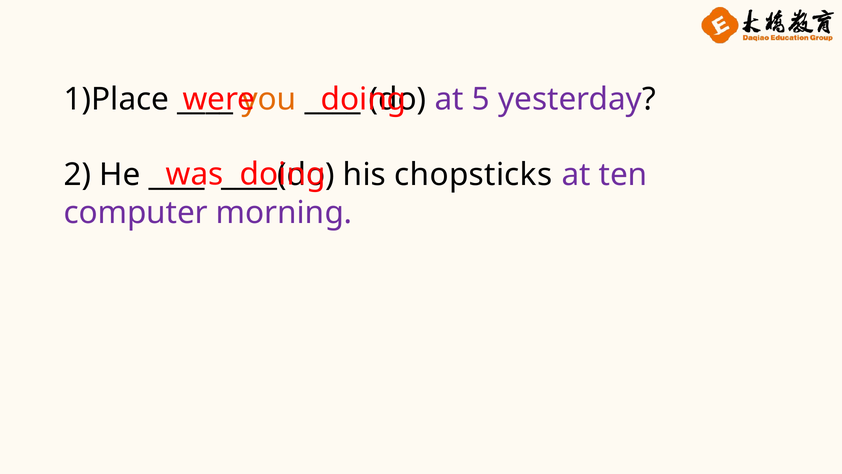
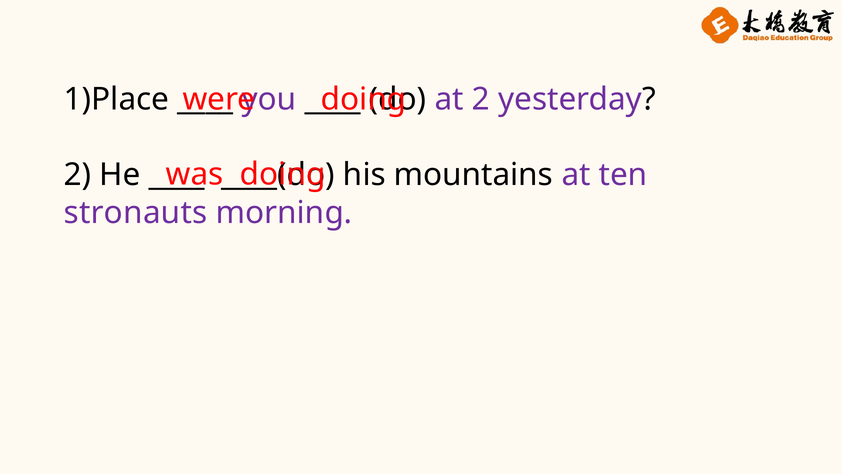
you colour: orange -> purple (269, 99)
at 5: 5 -> 2 (481, 99)
chopsticks: chopsticks -> mountains (474, 175)
computer: computer -> stronauts (136, 213)
